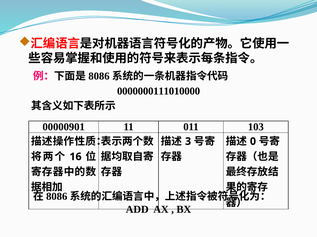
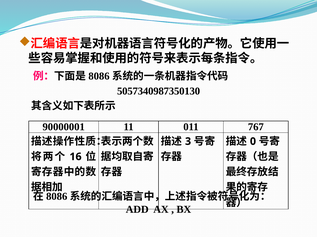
0000000111010000: 0000000111010000 -> 5057340987350130 (159, 91)
00000901: 00000901 -> 90000001 (64, 127)
103: 103 -> 767 (256, 127)
